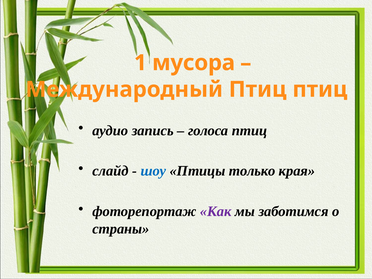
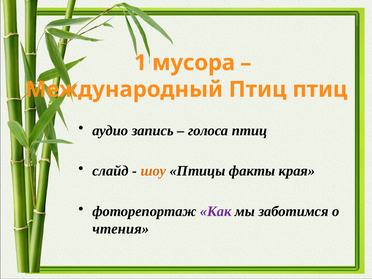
шоу colour: blue -> orange (153, 171)
только: только -> факты (252, 171)
страны: страны -> чтения (121, 229)
